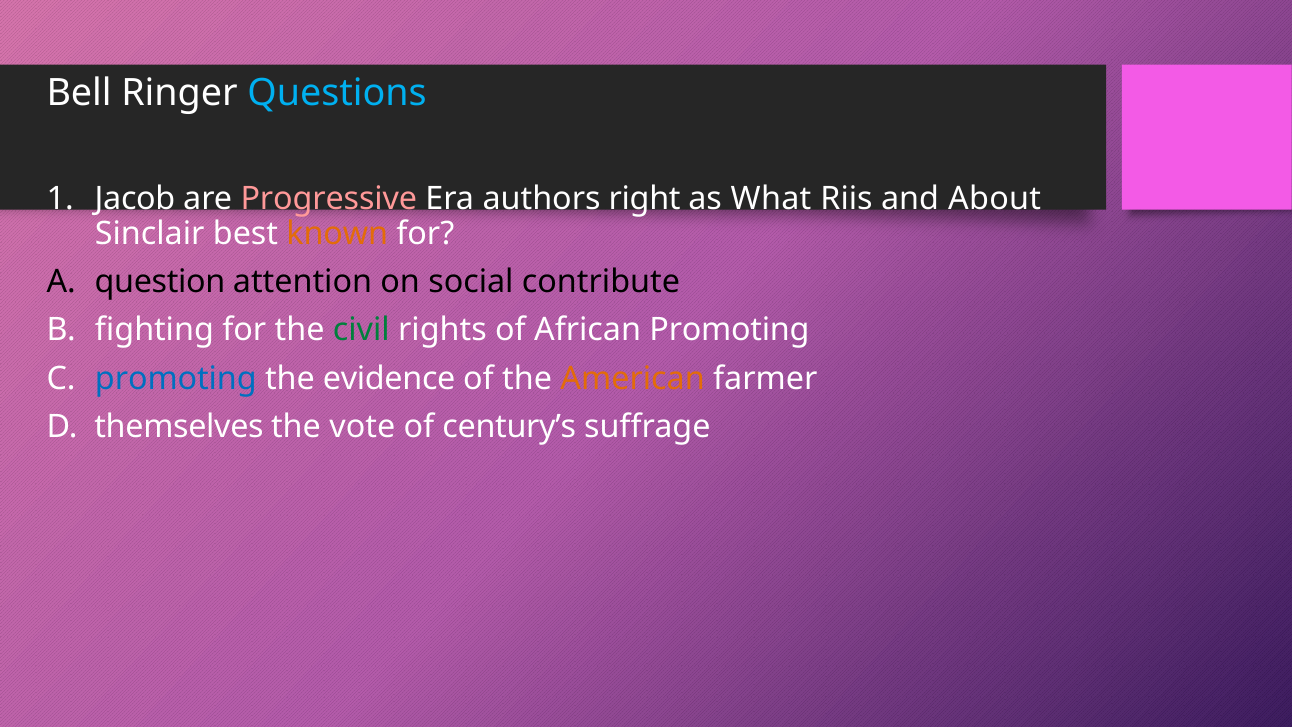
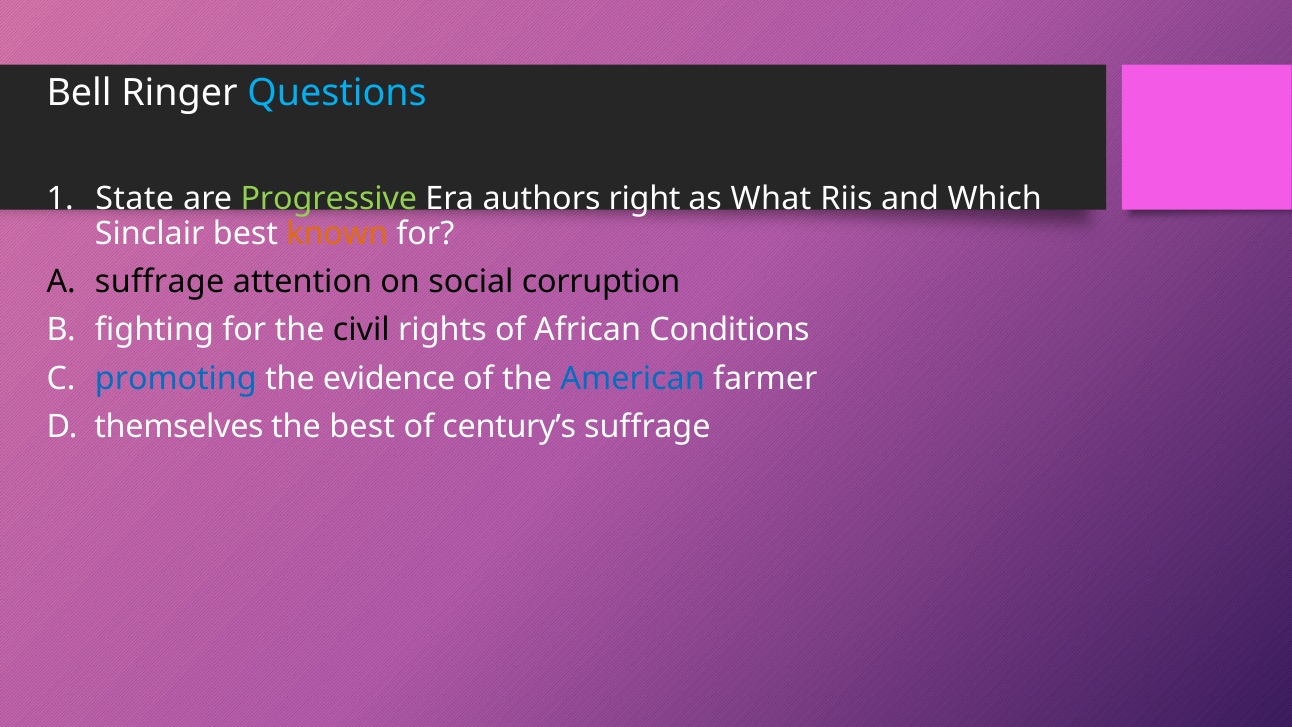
Jacob: Jacob -> State (135, 199)
Progressive colour: pink -> light green (329, 199)
About: About -> Which (995, 199)
question: question -> suffrage (160, 282)
contribute: contribute -> corruption (601, 282)
civil colour: green -> black (361, 330)
African Promoting: Promoting -> Conditions (730, 330)
American colour: orange -> blue (633, 378)
the vote: vote -> best (362, 427)
